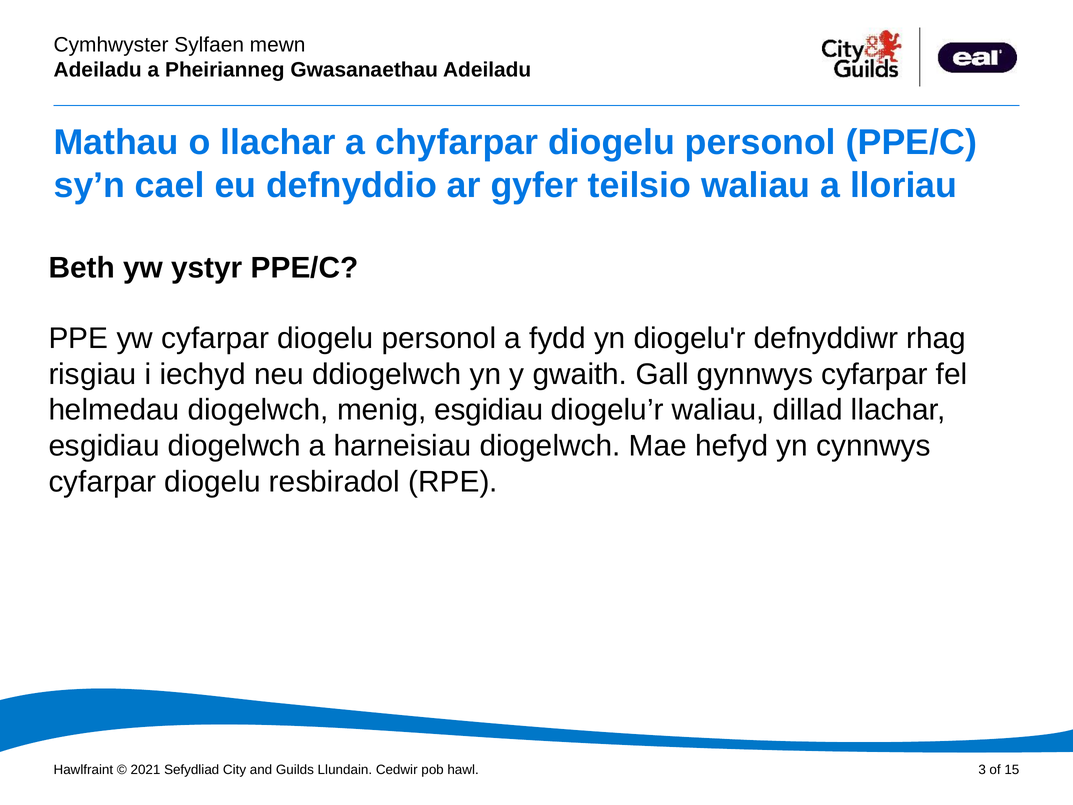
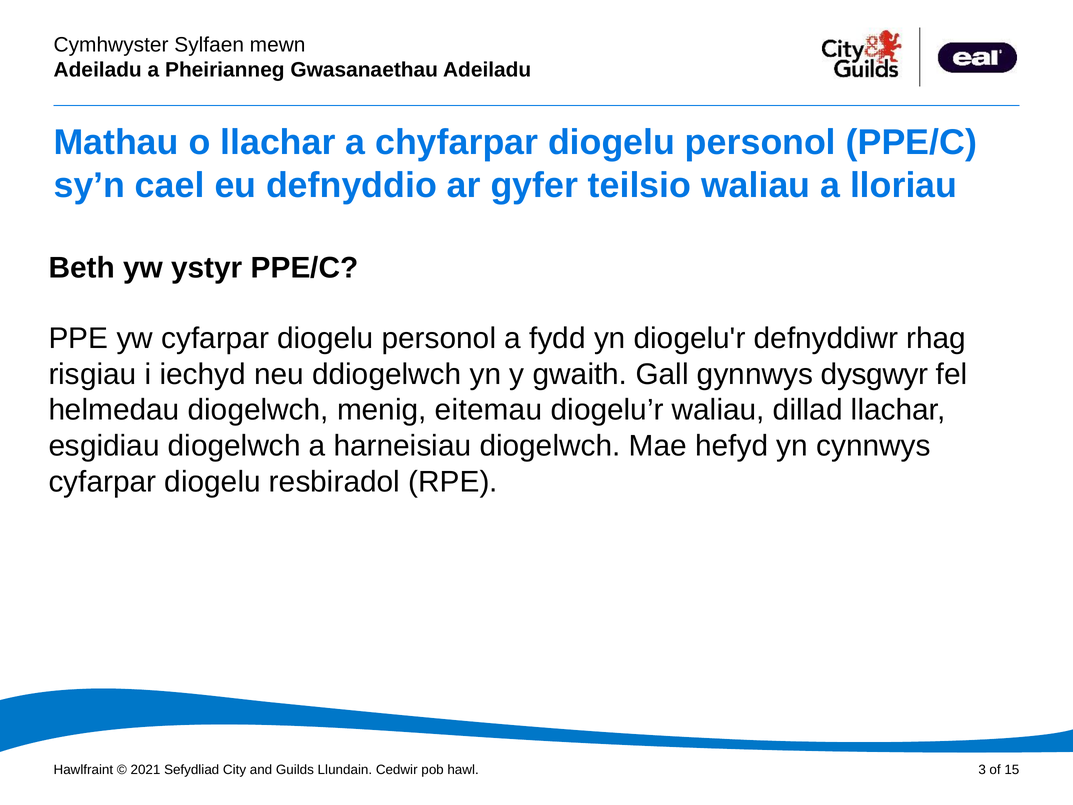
gynnwys cyfarpar: cyfarpar -> dysgwyr (875, 374)
menig esgidiau: esgidiau -> eitemau (489, 410)
